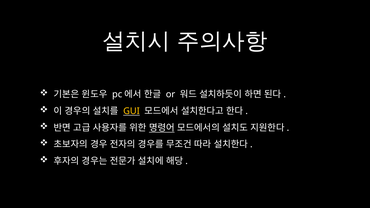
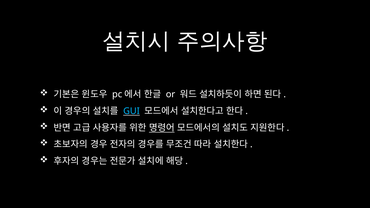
GUI colour: yellow -> light blue (131, 111)
